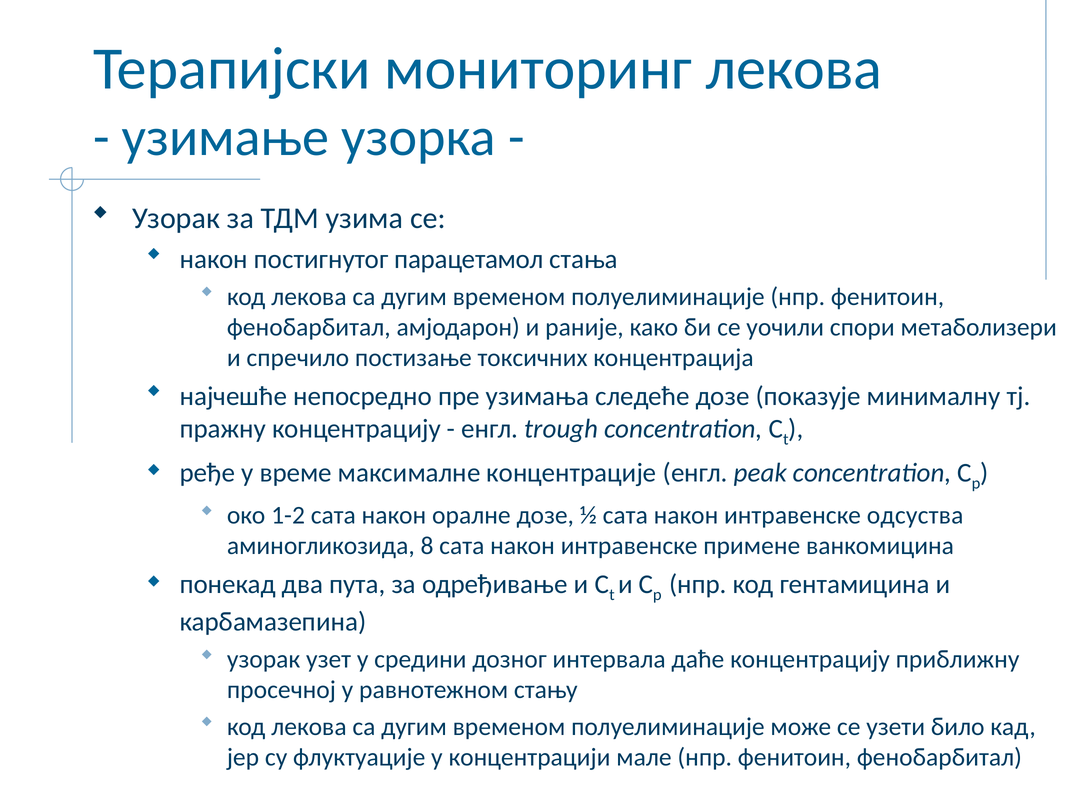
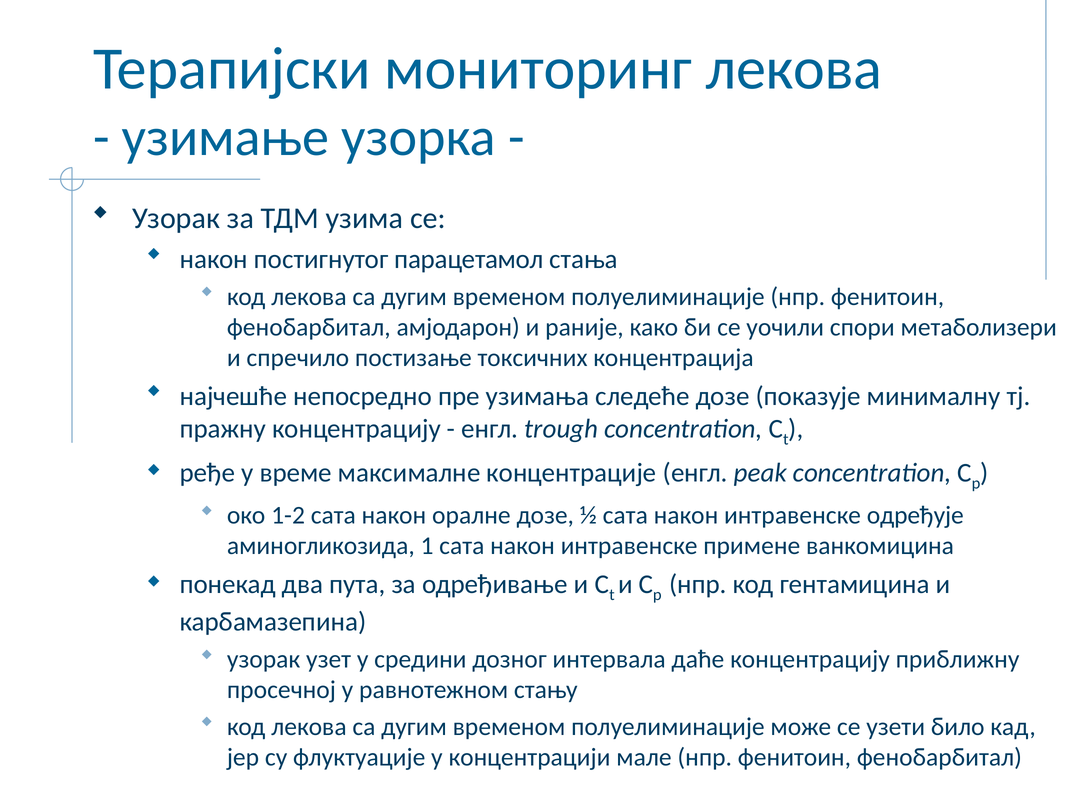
одсуства: одсуства -> одређује (915, 515)
8: 8 -> 1 (427, 546)
